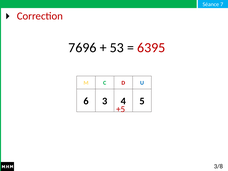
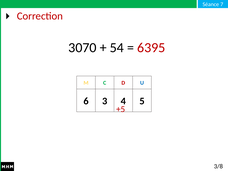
7696: 7696 -> 3070 (82, 48)
53: 53 -> 54 (117, 48)
